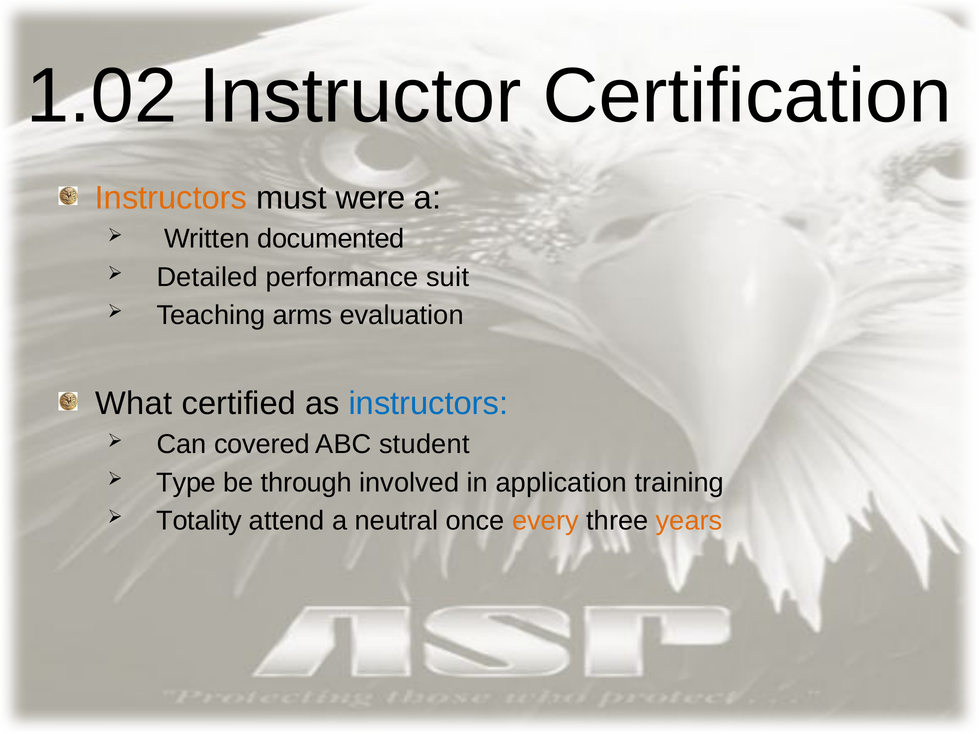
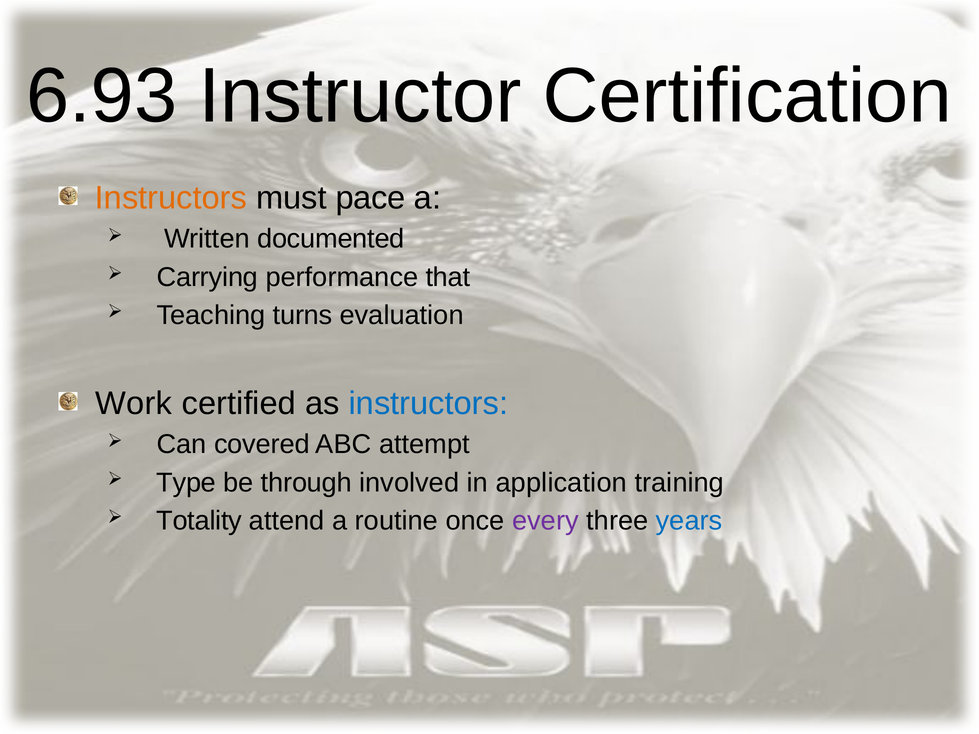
1.02: 1.02 -> 6.93 (102, 96)
were: were -> pace (371, 198)
Detailed: Detailed -> Carrying (207, 277)
suit: suit -> that (448, 277)
arms: arms -> turns (303, 315)
What: What -> Work (134, 404)
student: student -> attempt (424, 445)
neutral: neutral -> routine (396, 521)
every colour: orange -> purple (545, 521)
years colour: orange -> blue (689, 521)
